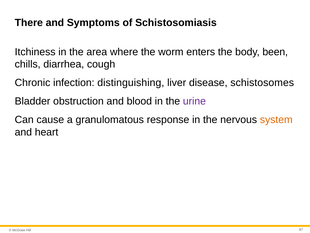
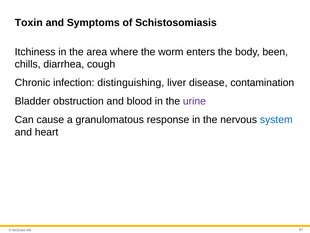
There: There -> Toxin (29, 23)
schistosomes: schistosomes -> contamination (262, 83)
system colour: orange -> blue (276, 119)
